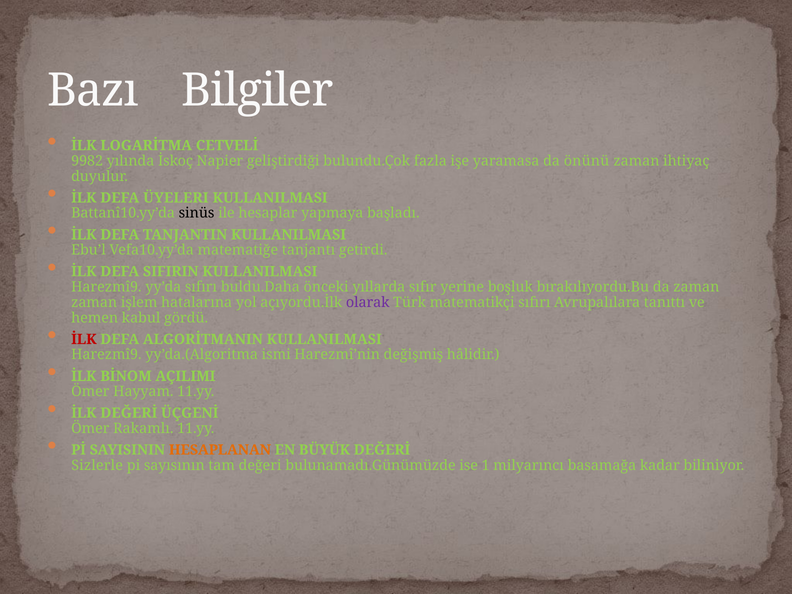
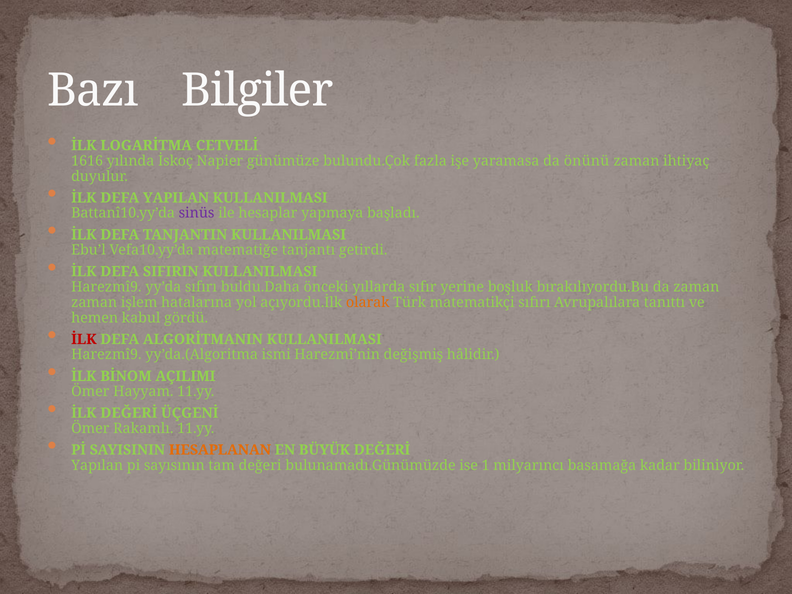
9982: 9982 -> 1616 (87, 161)
geliştirdiği: geliştirdiği -> günümüze (283, 161)
ÜYELERI: ÜYELERI -> YAPILAN (176, 198)
sinüs colour: black -> purple (197, 213)
olarak colour: purple -> orange (368, 302)
Sizlerle: Sizlerle -> Yapılan (97, 465)
